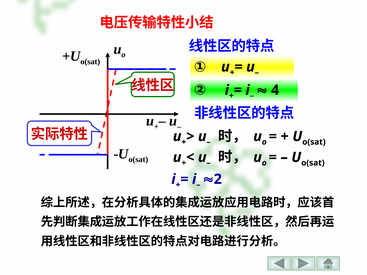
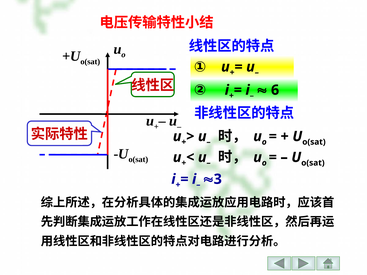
4: 4 -> 6 (275, 90)
2: 2 -> 3 (218, 179)
